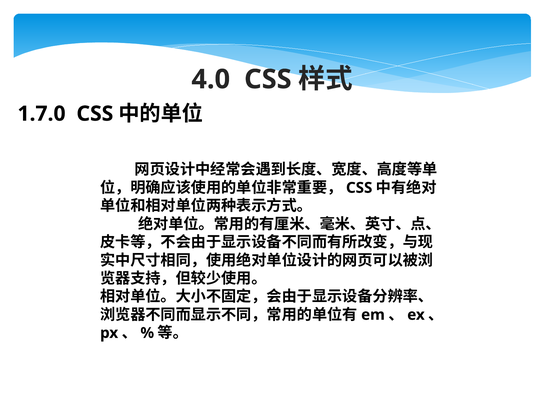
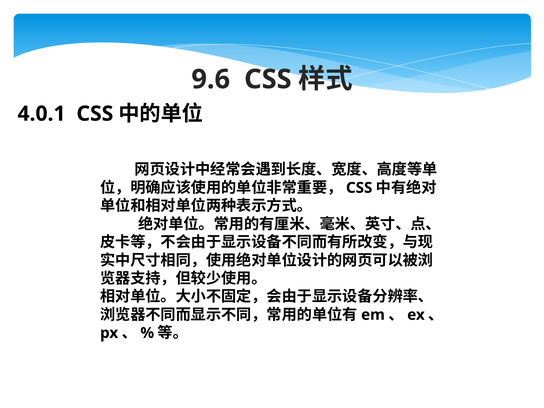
4.0: 4.0 -> 9.6 (211, 79)
1.7.0: 1.7.0 -> 4.0.1 (42, 114)
